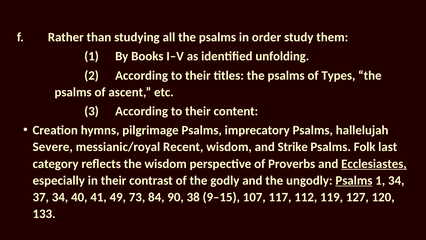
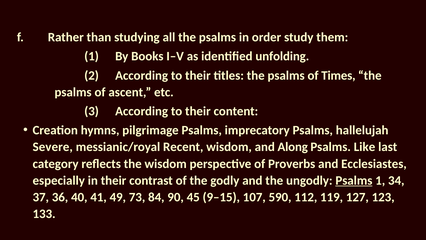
Types: Types -> Times (338, 75)
Strike: Strike -> Along (293, 147)
Folk: Folk -> Like (365, 147)
Ecclesiastes underline: present -> none (374, 164)
37 34: 34 -> 36 (60, 197)
38: 38 -> 45 (193, 197)
117: 117 -> 590 (280, 197)
120: 120 -> 123 (383, 197)
